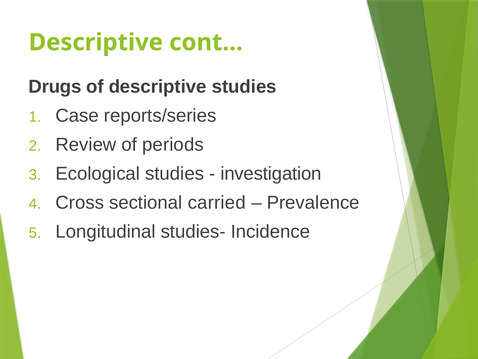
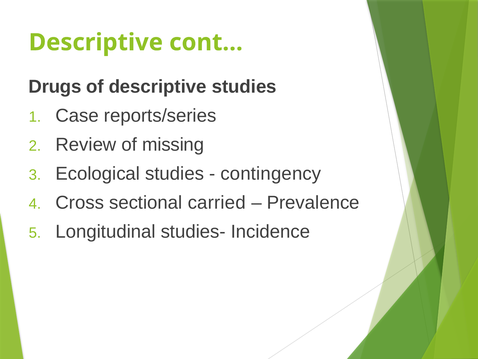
periods: periods -> missing (173, 144)
investigation: investigation -> contingency (271, 173)
